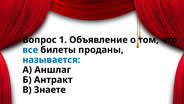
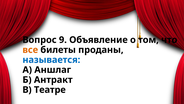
1: 1 -> 9 (63, 40)
все colour: blue -> orange (30, 50)
Знаете: Знаете -> Театре (50, 89)
